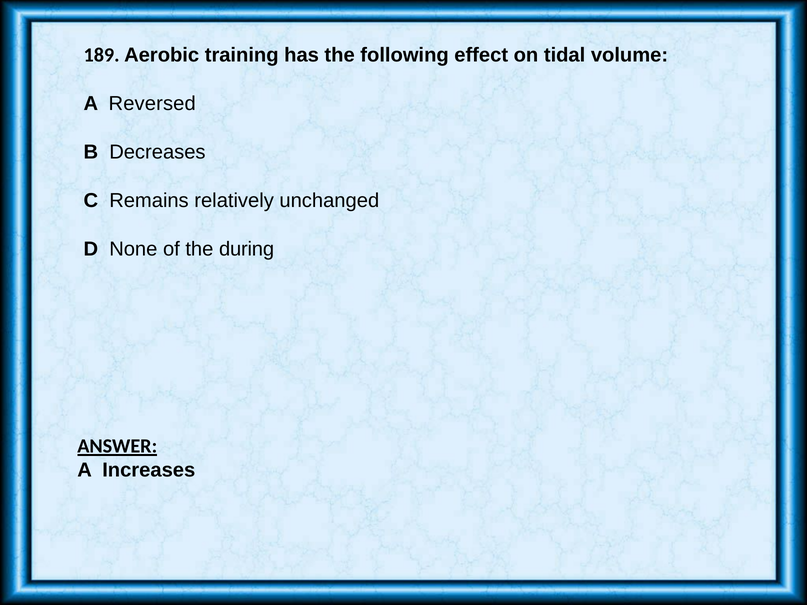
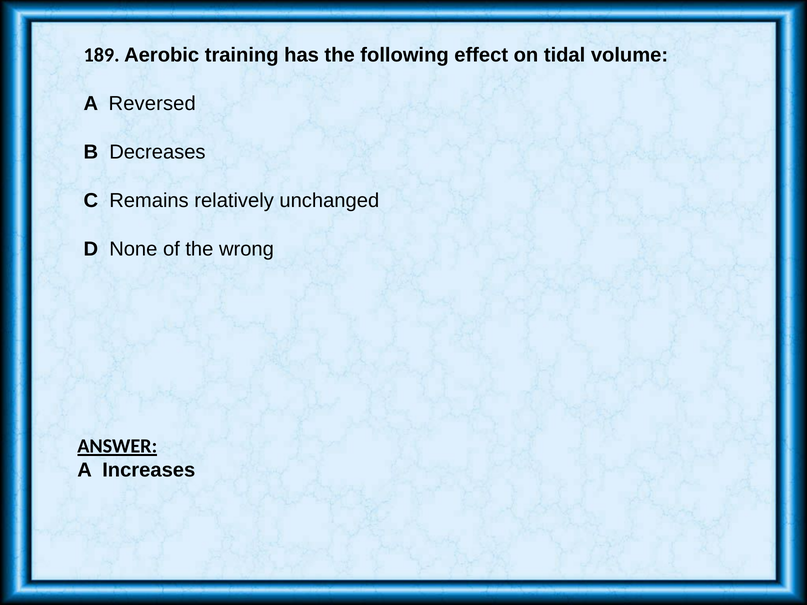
during: during -> wrong (246, 249)
